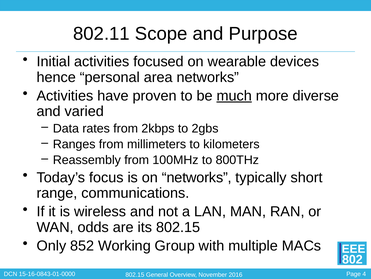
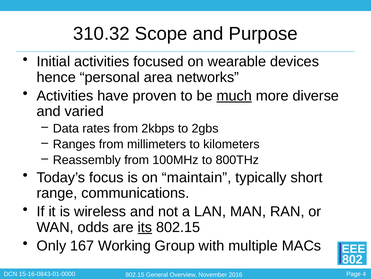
802.11: 802.11 -> 310.32 (101, 34)
on networks: networks -> maintain (197, 177)
its underline: none -> present (145, 227)
852: 852 -> 167 (82, 245)
